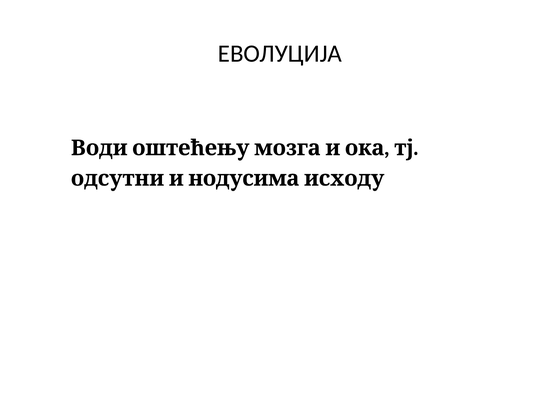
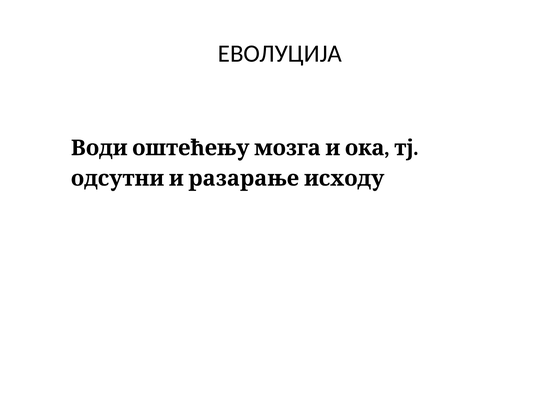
нодусима: нодусима -> разарање (244, 178)
